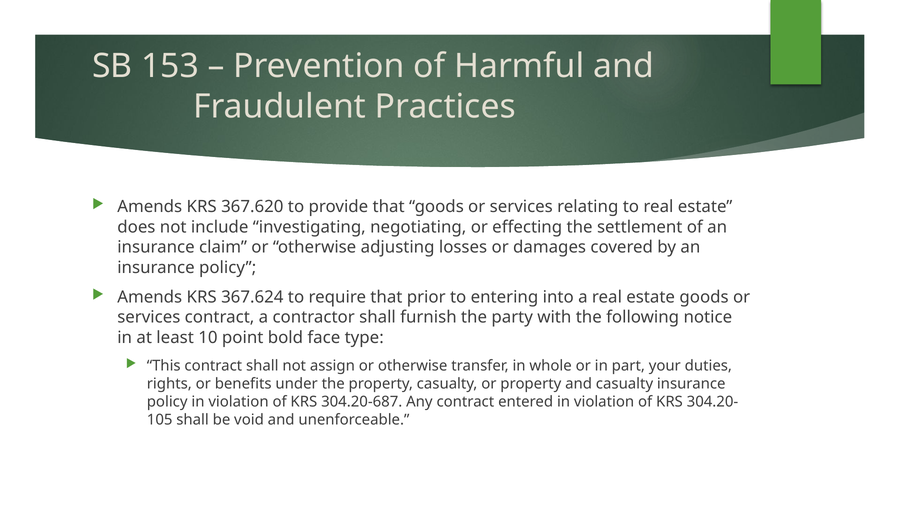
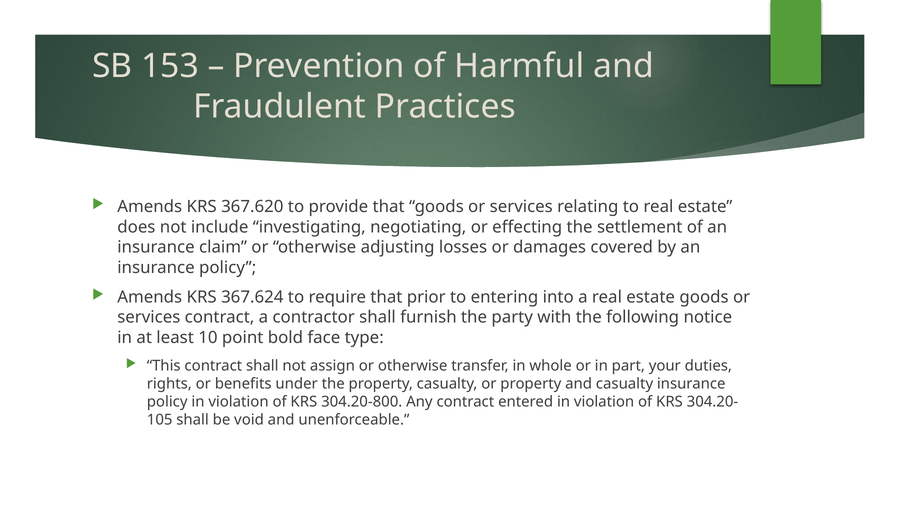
304.20-687: 304.20-687 -> 304.20-800 (362, 402)
